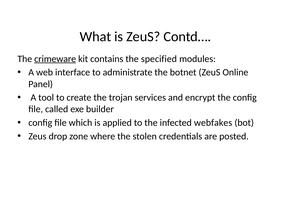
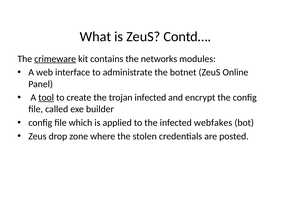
specified: specified -> networks (159, 59)
tool underline: none -> present (46, 98)
trojan services: services -> infected (150, 98)
